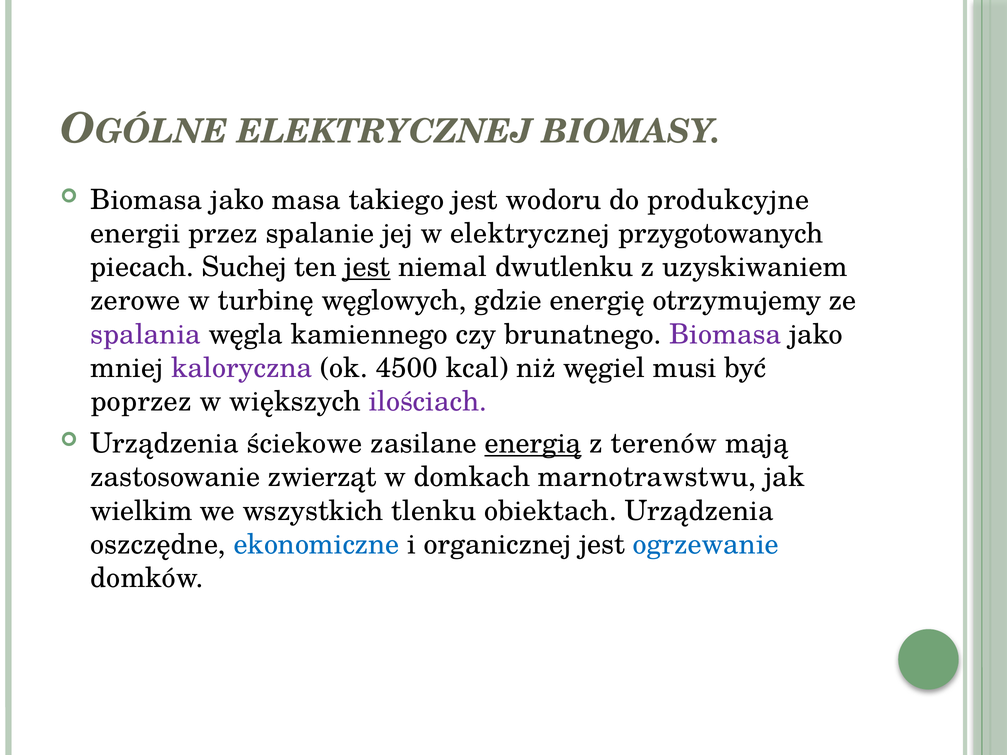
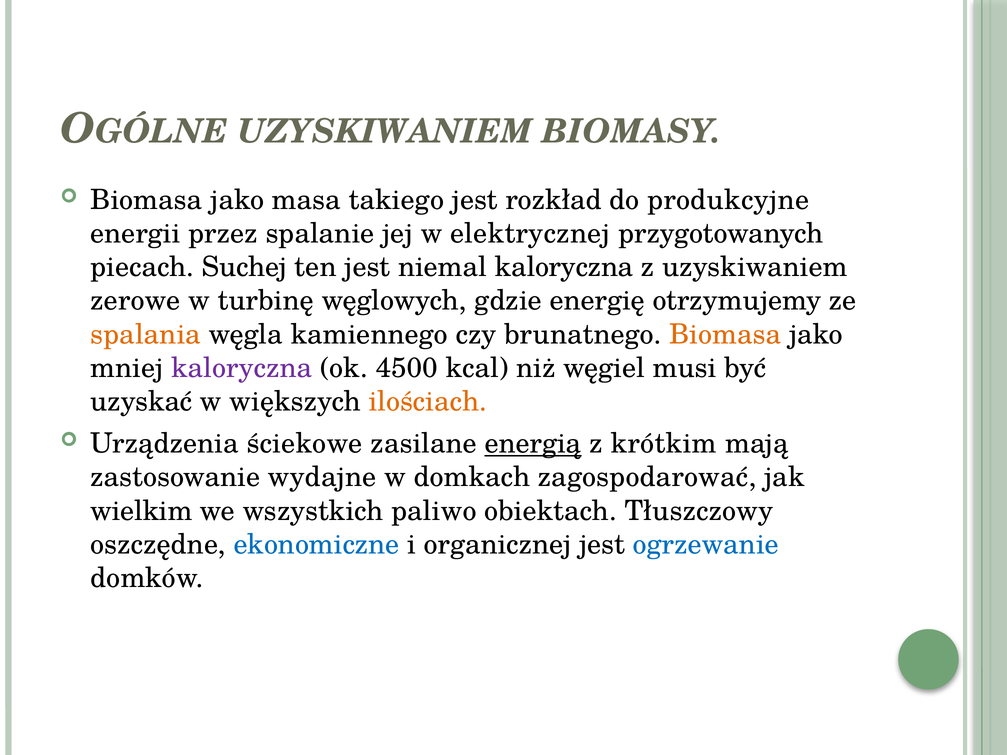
ELEKTRYCZNEJ: ELEKTRYCZNEJ -> UZYSKIWANIEM (385, 132)
wodoru: wodoru -> rozkład (554, 200)
jest underline: present -> none (367, 267)
niemal dwutlenku: dwutlenku -> kaloryczna (564, 267)
spalania colour: purple -> orange (146, 334)
Biomasa colour: purple -> orange (725, 334)
poprzez: poprzez -> uzyskać (141, 402)
ilościach colour: purple -> orange (428, 402)
terenów: terenów -> krótkim (664, 444)
zwierząt: zwierząt -> wydajne (322, 477)
marnotrawstwu: marnotrawstwu -> zagospodarować (647, 477)
tlenku: tlenku -> paliwo (434, 511)
obiektach Urządzenia: Urządzenia -> Tłuszczowy (699, 511)
